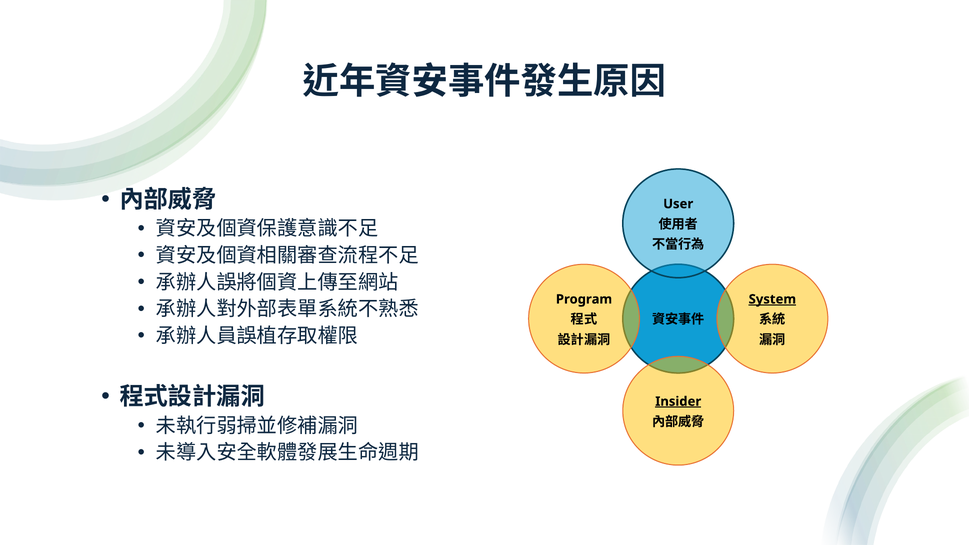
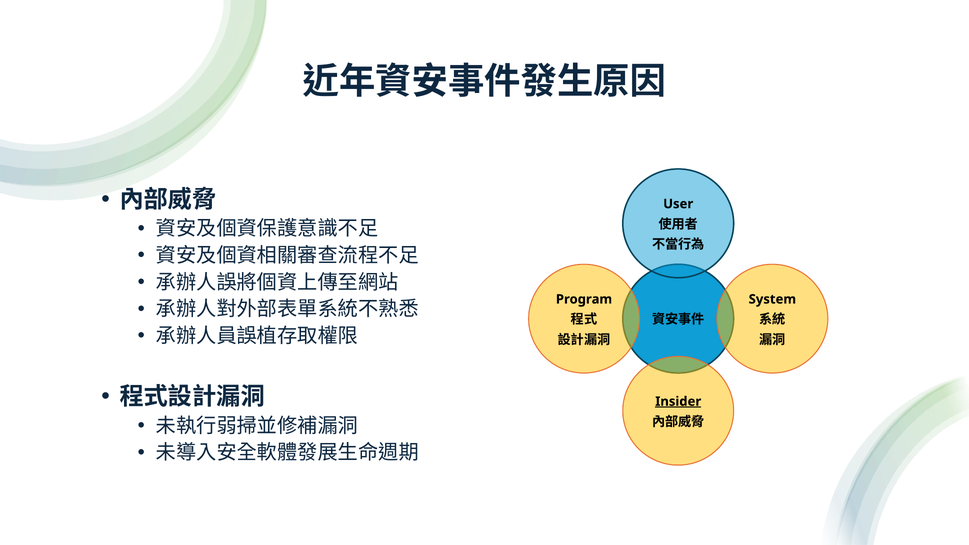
System underline: present -> none (772, 299)
